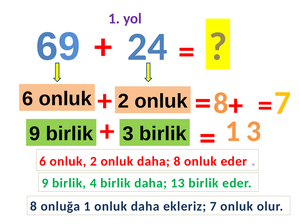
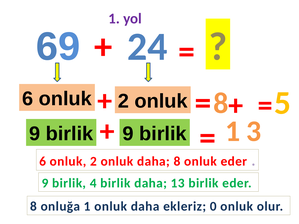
7: 7 -> 5 (282, 103)
3: 3 -> 9 (128, 134)
ekleriz 7: 7 -> 0 (213, 207)
